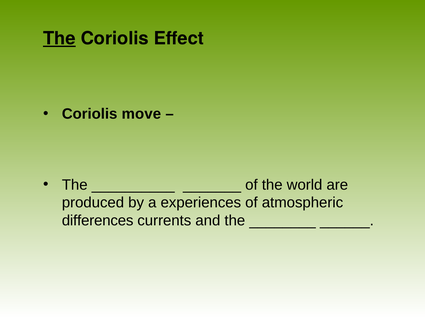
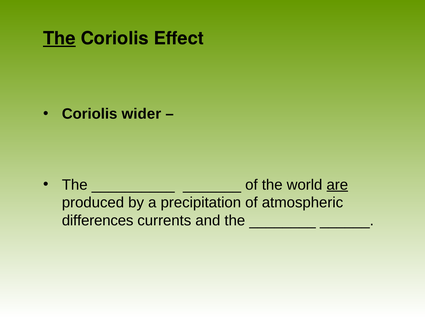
move: move -> wider (141, 114)
are underline: none -> present (337, 185)
experiences: experiences -> precipitation (201, 203)
